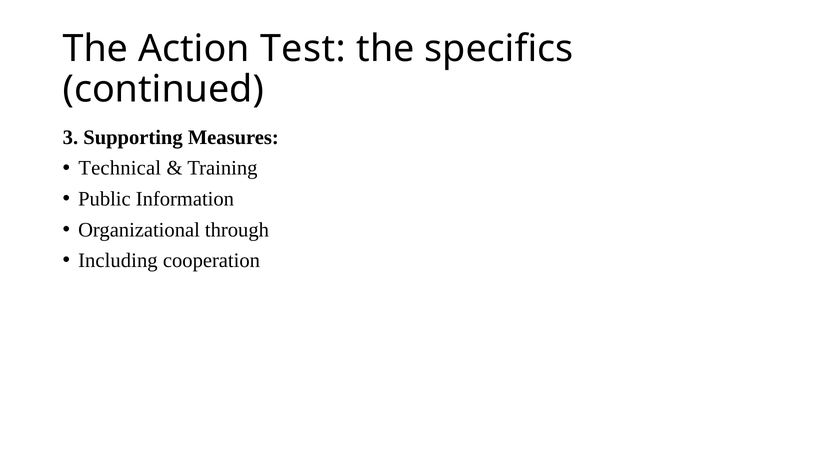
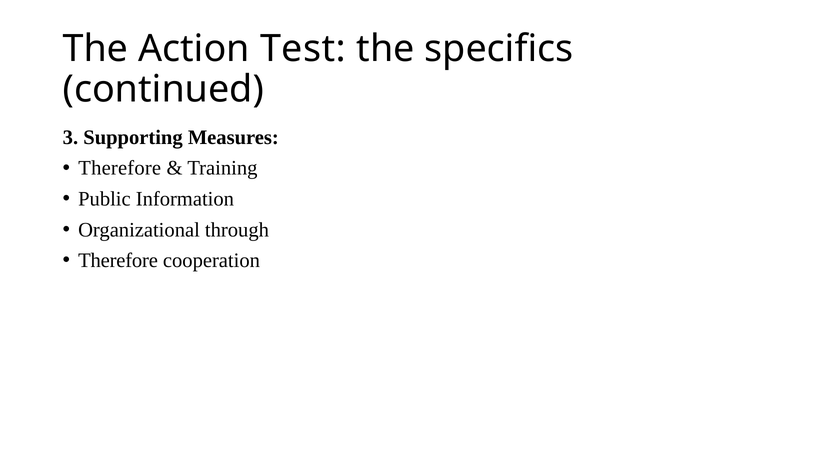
Technical: Technical -> Therefore (120, 168)
Including: Including -> Therefore (118, 260)
